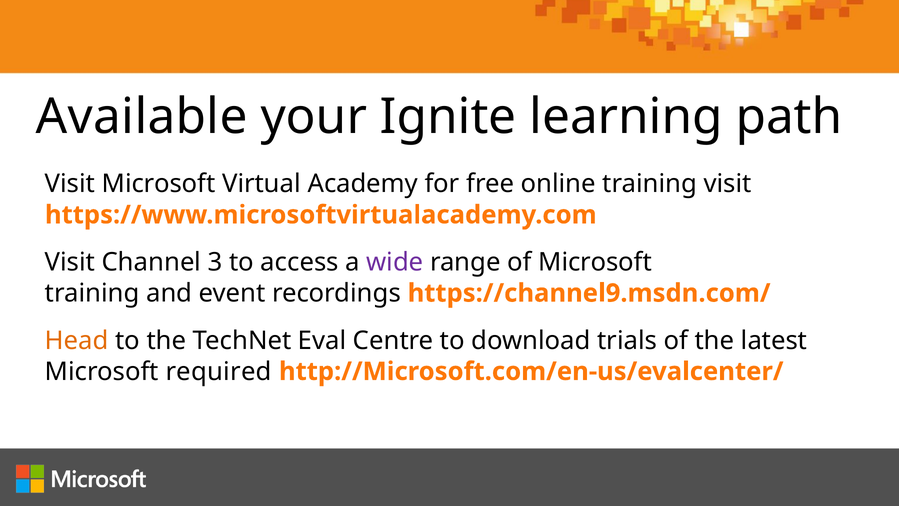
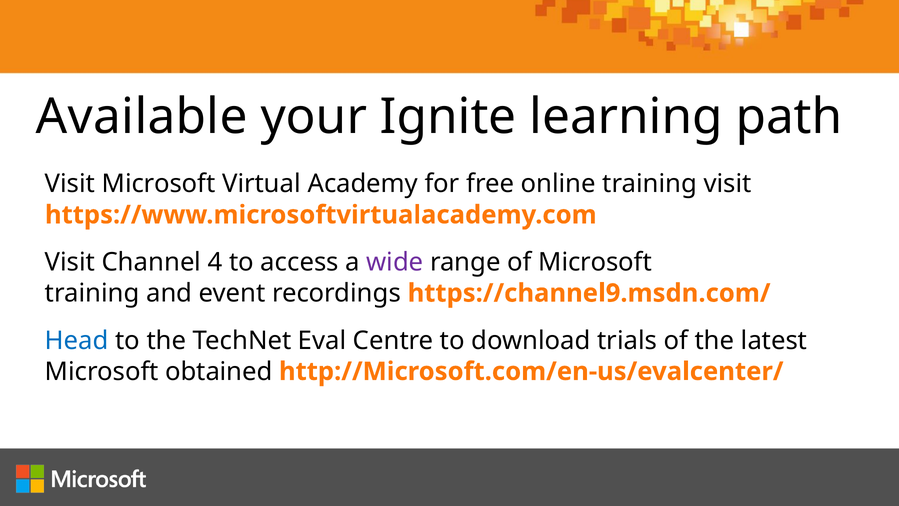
3: 3 -> 4 (215, 262)
Head colour: orange -> blue (77, 340)
required: required -> obtained (219, 371)
